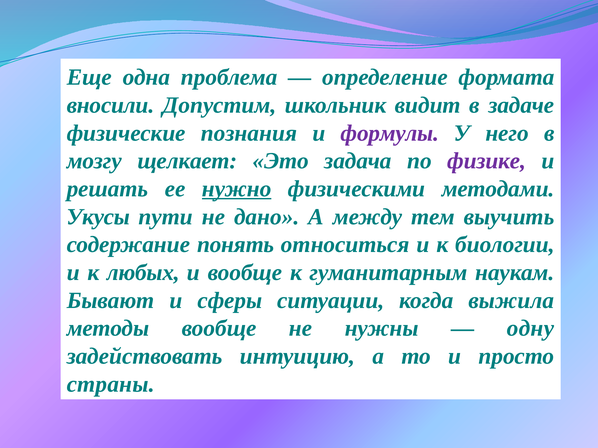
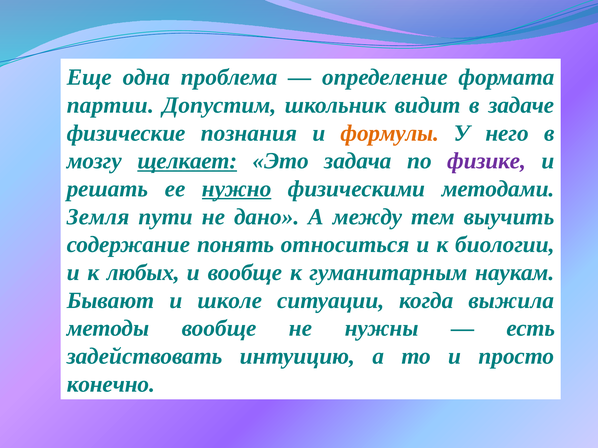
вносили: вносили -> партии (110, 105)
формулы colour: purple -> orange (390, 133)
щелкает underline: none -> present (187, 161)
Укусы: Укусы -> Земля (98, 217)
сферы: сферы -> школе (230, 301)
одну: одну -> есть (531, 329)
страны: страны -> конечно (111, 384)
